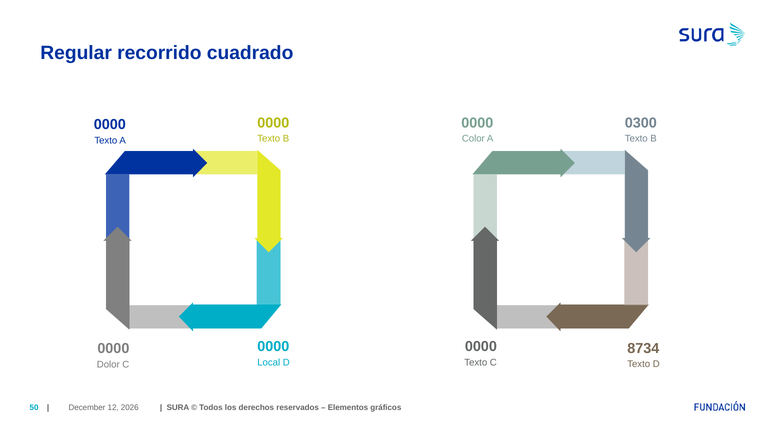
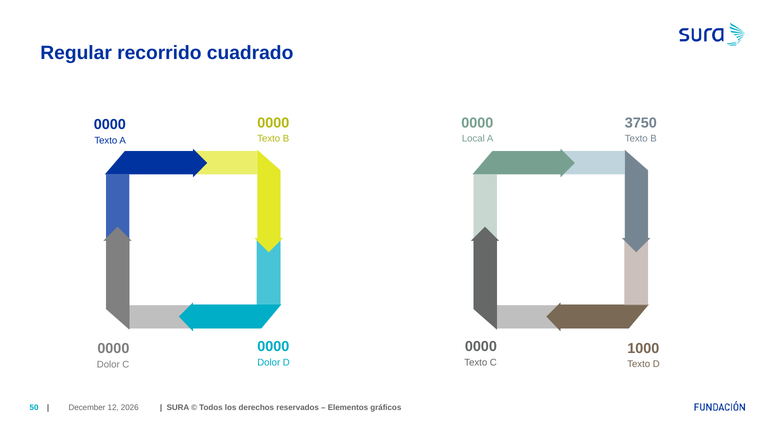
0300: 0300 -> 3750 (641, 123)
Color: Color -> Local (473, 139)
8734: 8734 -> 1000 (643, 348)
Local: Local -> Dolor (269, 362)
